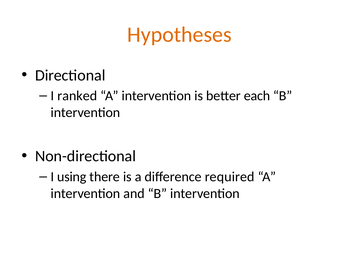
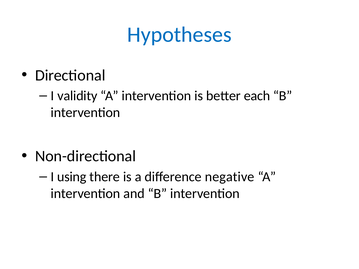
Hypotheses colour: orange -> blue (179, 35)
ranked: ranked -> validity (77, 96)
required: required -> negative (230, 177)
